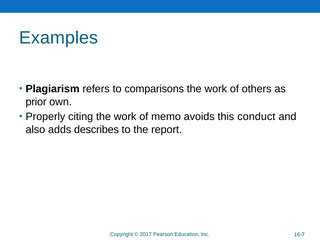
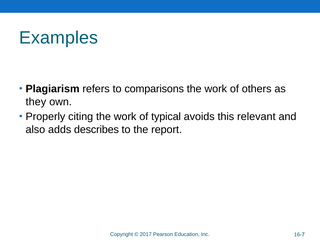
prior: prior -> they (36, 102)
memo: memo -> typical (166, 117)
conduct: conduct -> relevant (256, 117)
